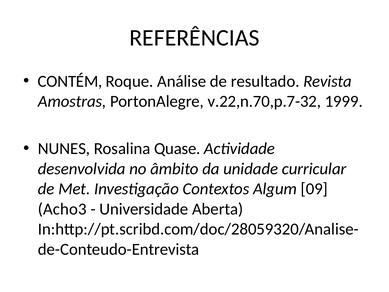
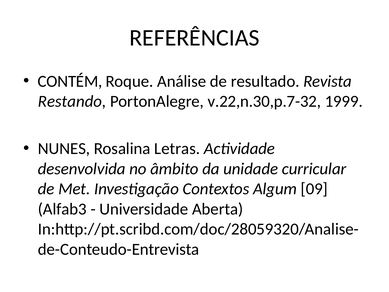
Amostras: Amostras -> Restando (72, 101)
v.22,n.70,p.7-32: v.22,n.70,p.7-32 -> v.22,n.30,p.7-32 (264, 101)
Quase: Quase -> Letras (177, 148)
Acho3: Acho3 -> Alfab3 (62, 209)
